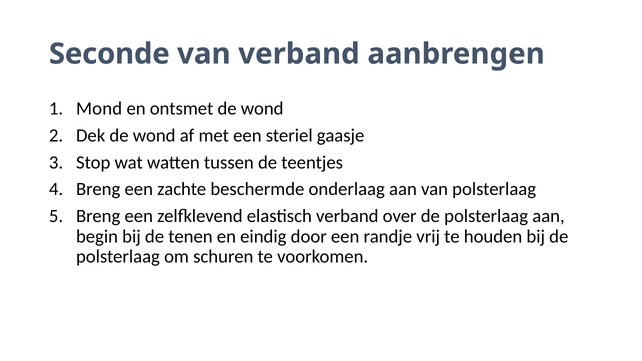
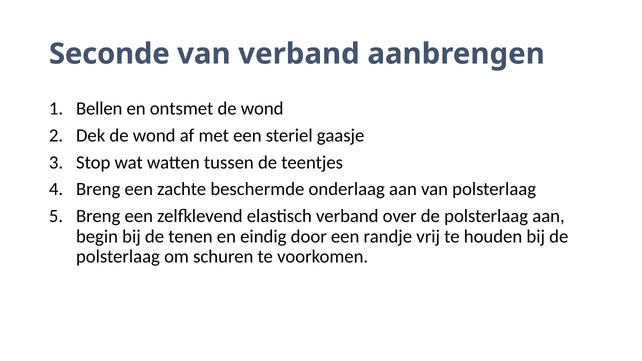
Mond: Mond -> Bellen (99, 109)
